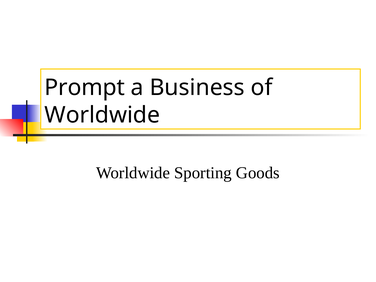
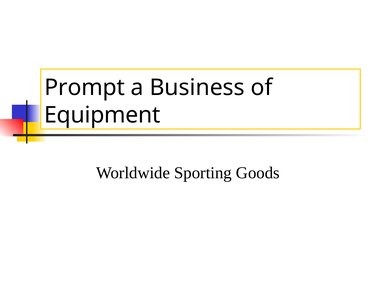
Worldwide: Worldwide -> Equipment (102, 115)
